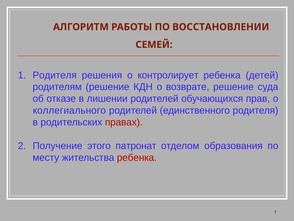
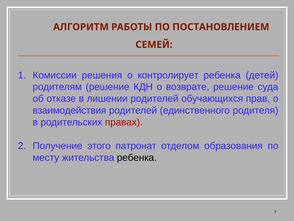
ВОССТАНОВЛЕНИИ: ВОССТАНОВЛЕНИИ -> ПОСТАНОВЛЕНИЕМ (221, 27)
Родителя: Родителя -> Комиссии (55, 75)
коллегиального: коллегиального -> взаимодействия (69, 110)
ребенка colour: red -> black (137, 157)
